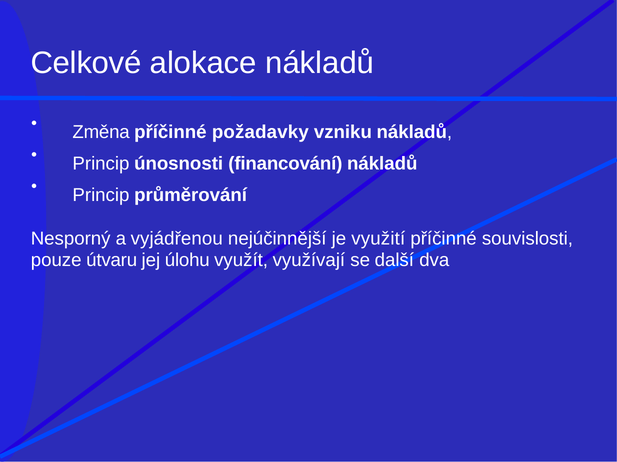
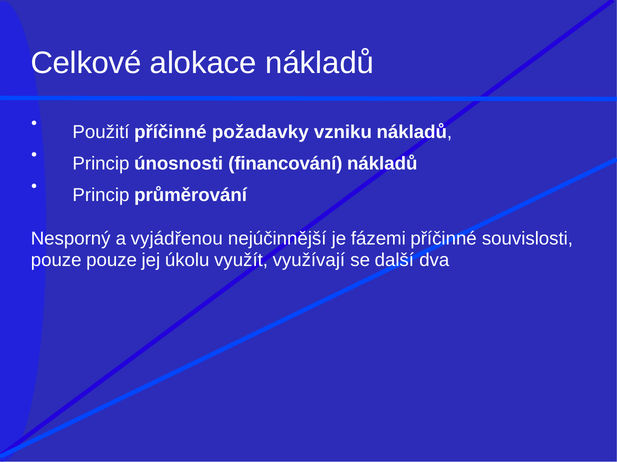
Změna: Změna -> Použití (101, 132)
využití: využití -> fázemi (378, 239)
pouze útvaru: útvaru -> pouze (112, 261)
úlohu: úlohu -> úkolu (187, 261)
